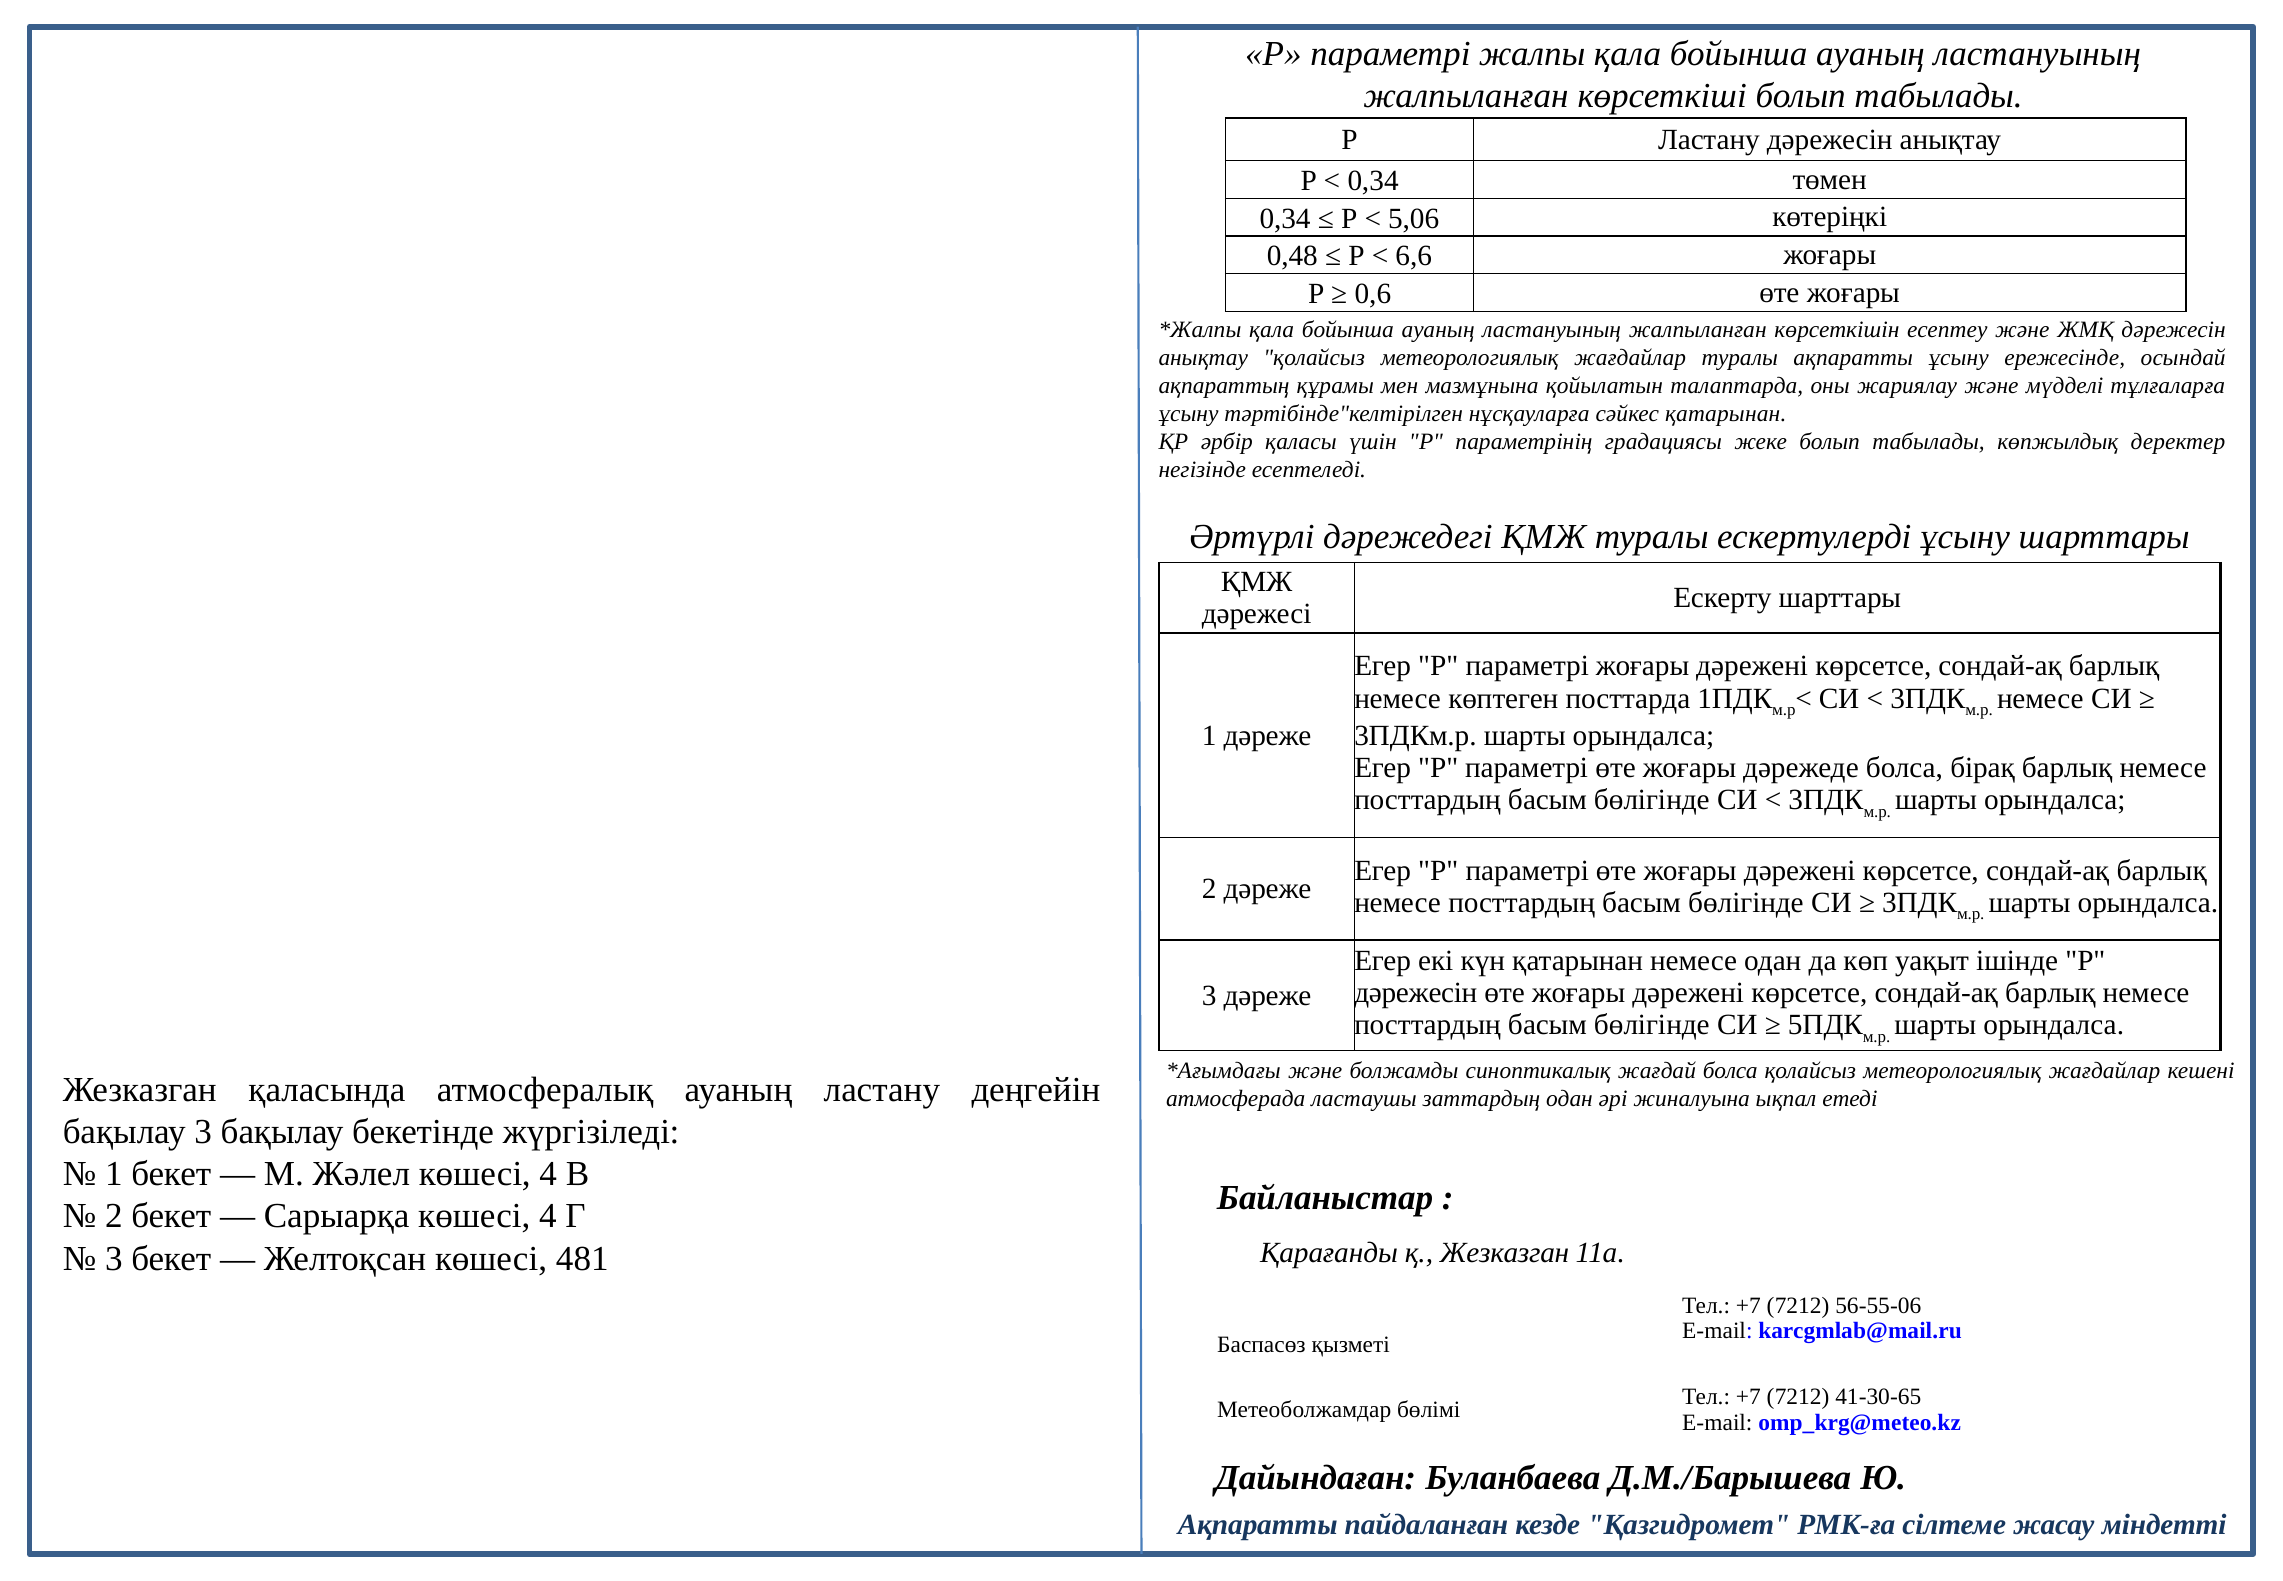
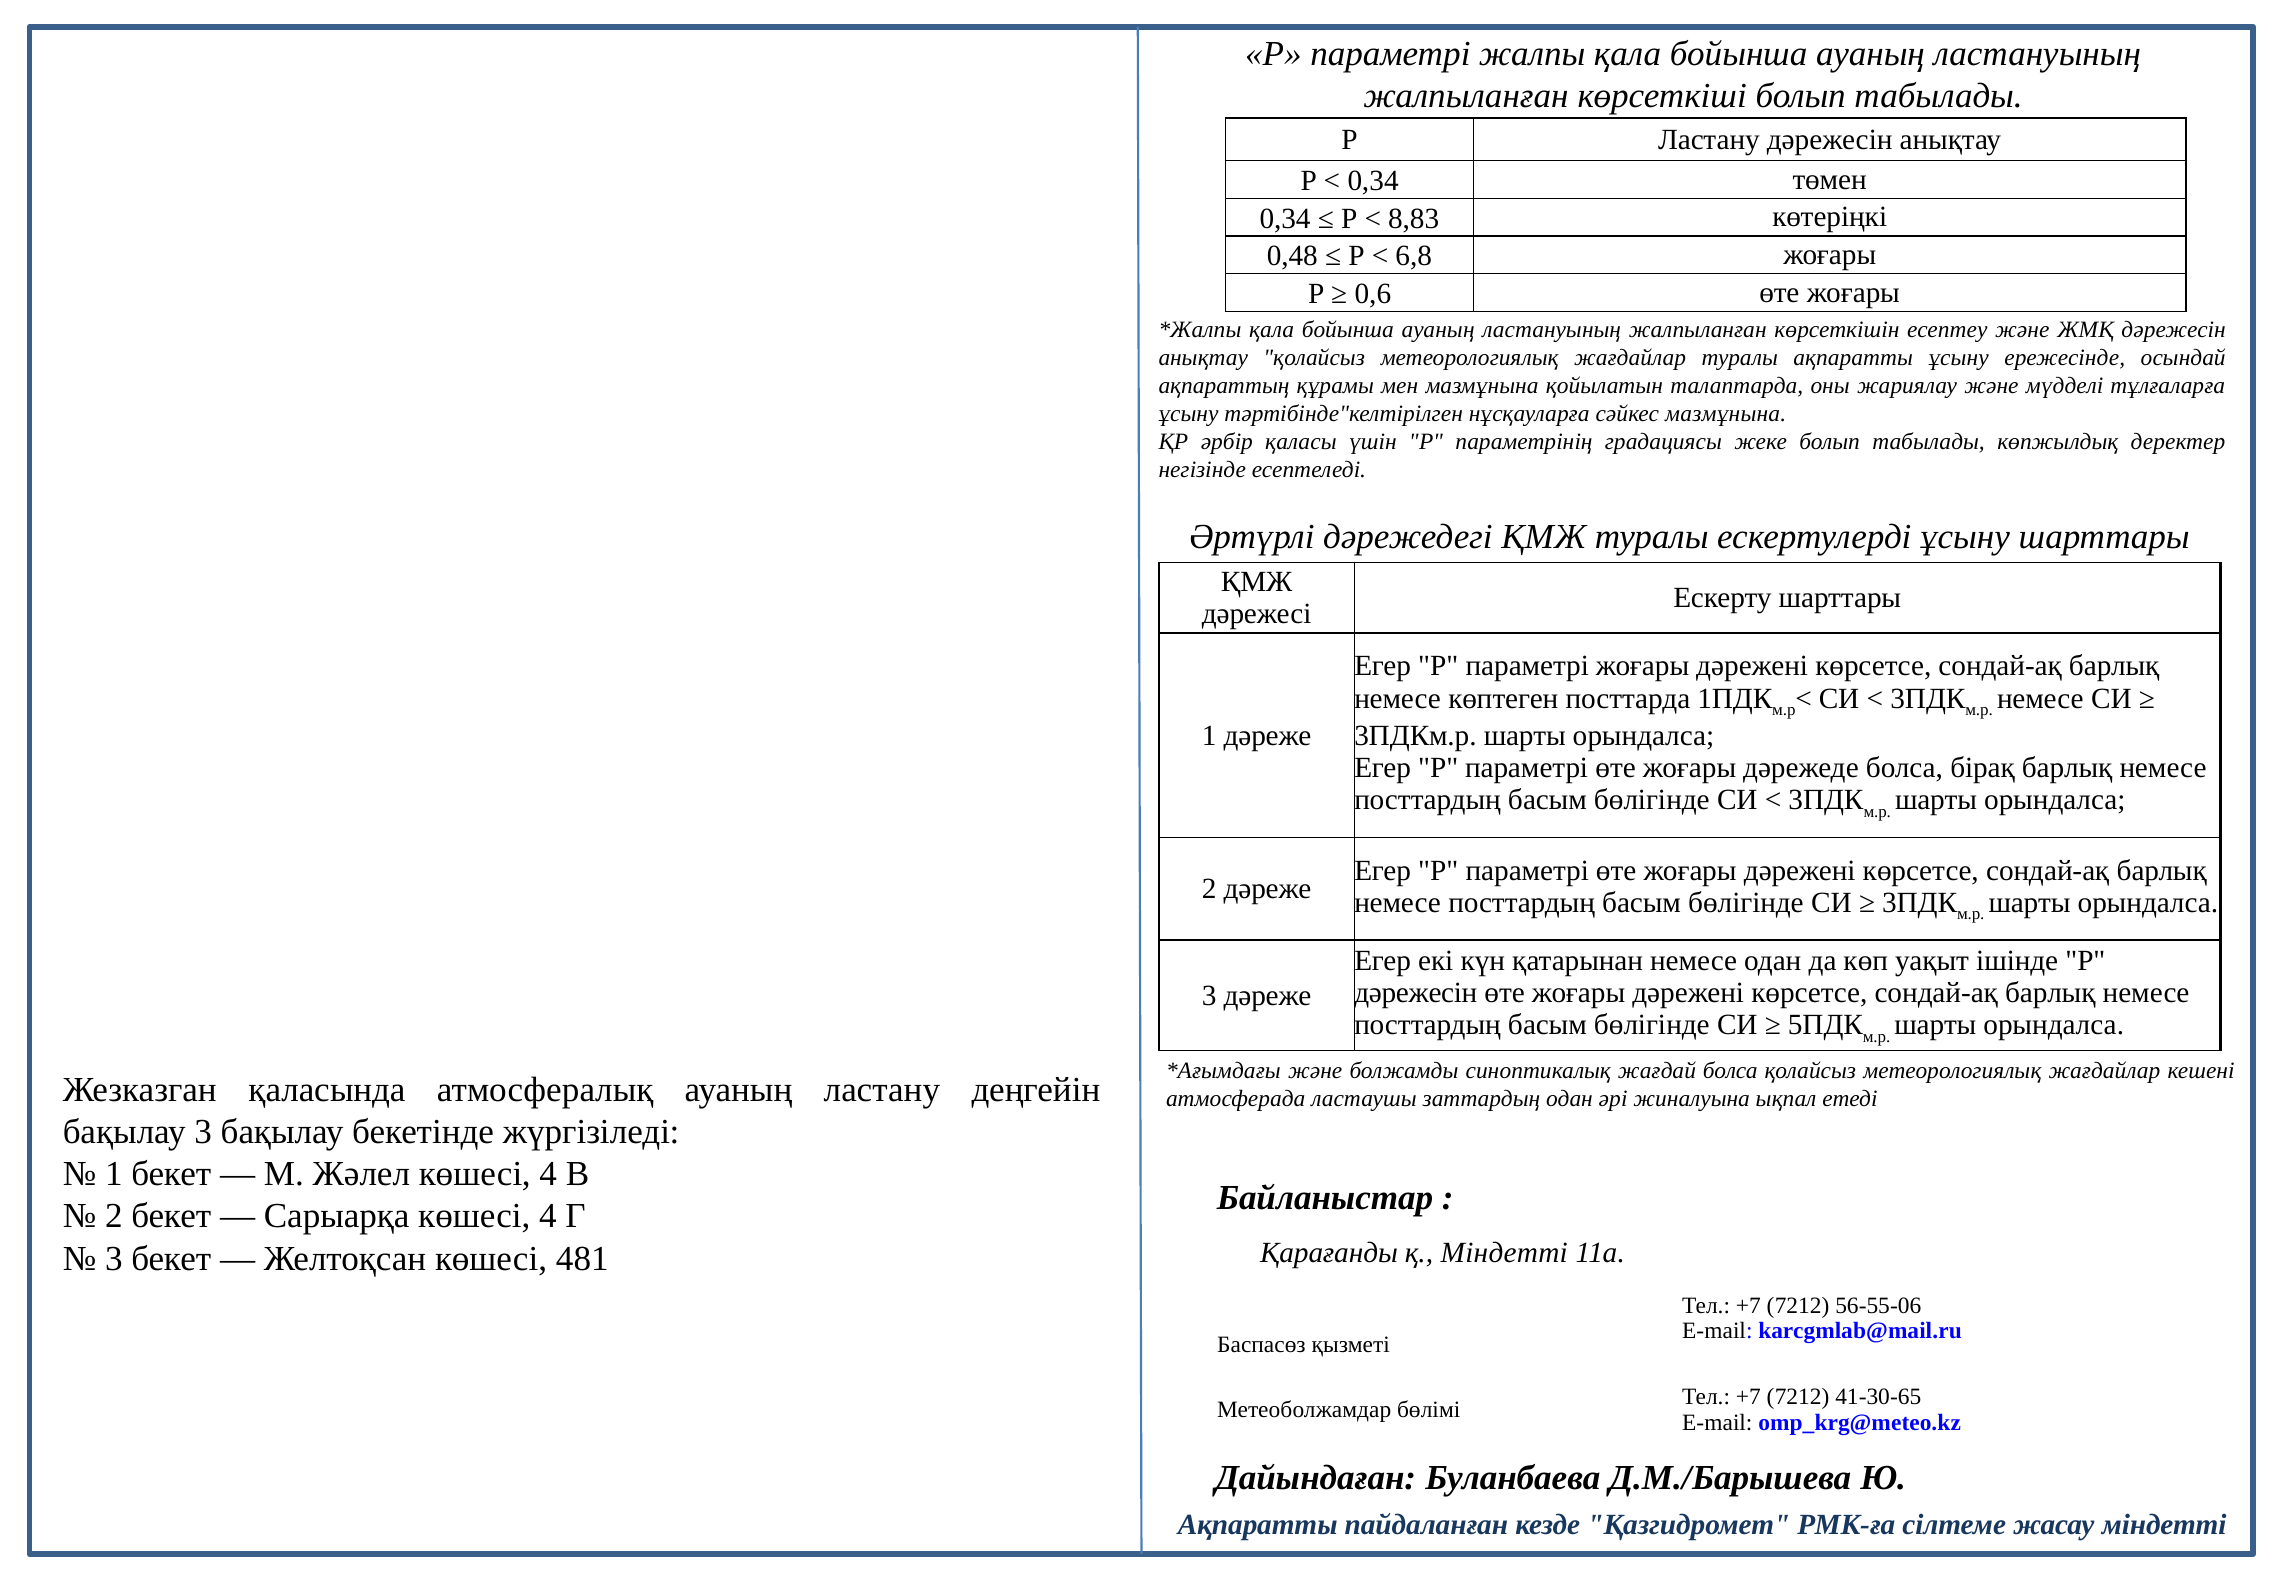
5,06: 5,06 -> 8,83 (1414, 218)
6,6: 6,6 -> 6,8 (1414, 256)
сәйкес қатарынан: қатарынан -> мазмұнына (1726, 414)
қ Жезказган: Жезказган -> Міндетті (1504, 1253)
